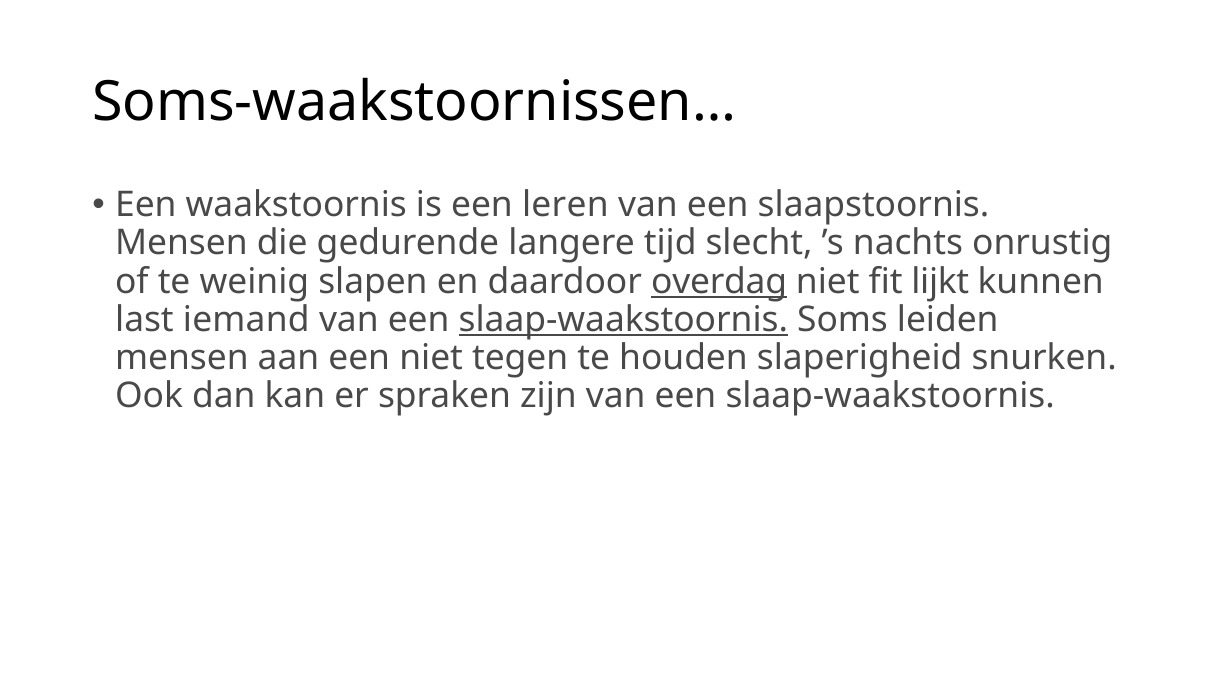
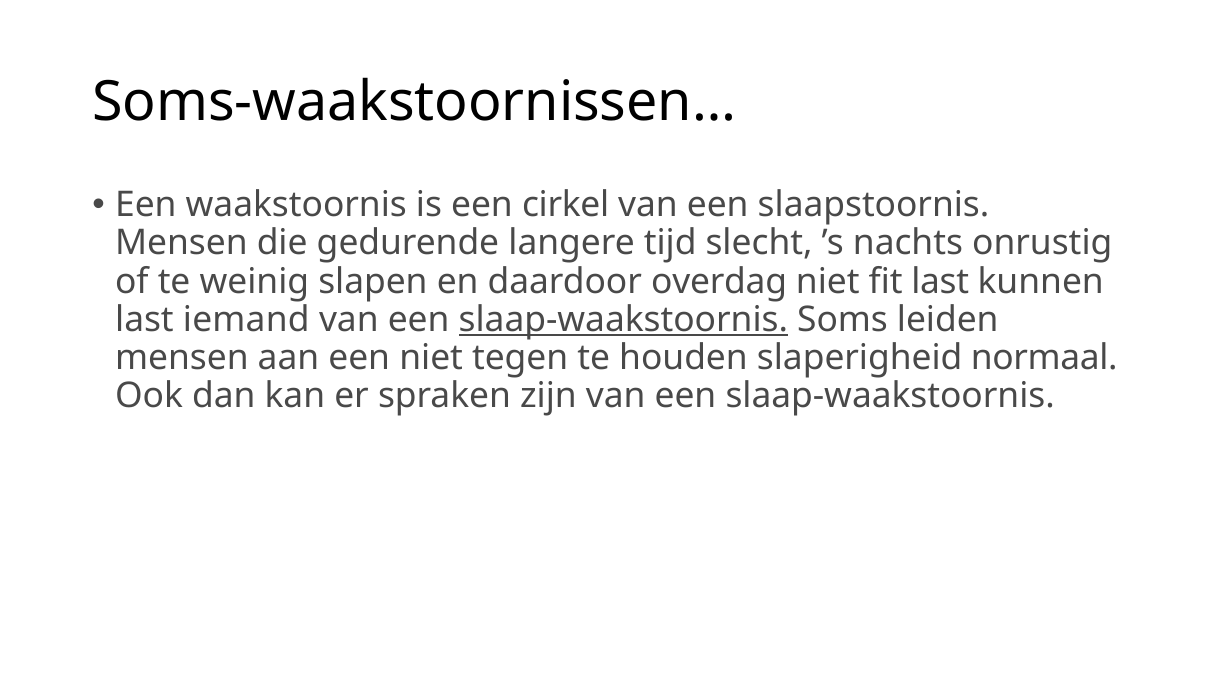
leren: leren -> cirkel (566, 205)
overdag underline: present -> none (719, 282)
fit lijkt: lijkt -> last (940, 282)
snurken: snurken -> normaal (1044, 358)
